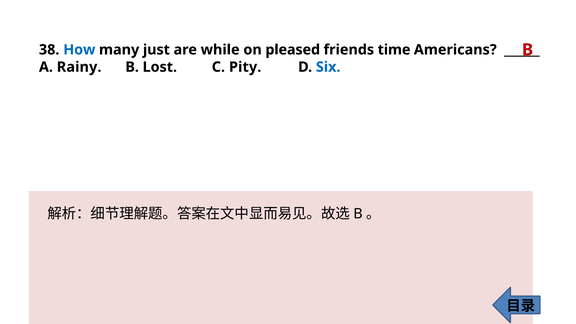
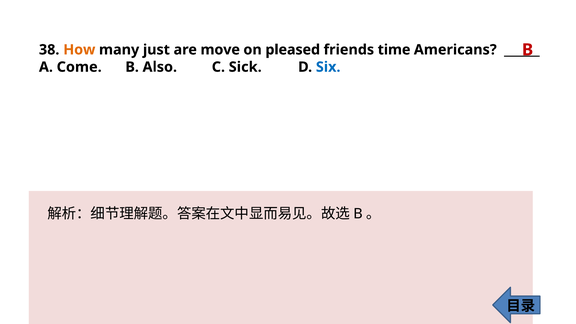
How colour: blue -> orange (79, 50)
while: while -> move (220, 50)
Rainy: Rainy -> Come (79, 67)
Lost: Lost -> Also (160, 67)
Pity: Pity -> Sick (245, 67)
